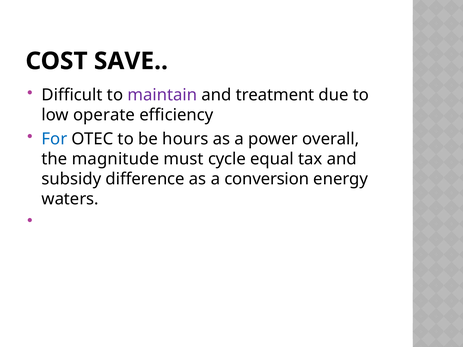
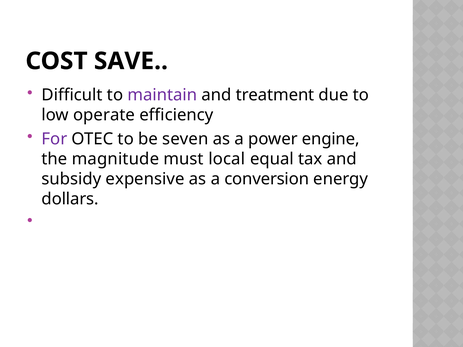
For colour: blue -> purple (54, 139)
hours: hours -> seven (185, 139)
overall: overall -> engine (331, 139)
cycle: cycle -> local (227, 159)
difference: difference -> expensive (145, 179)
waters: waters -> dollars (70, 199)
